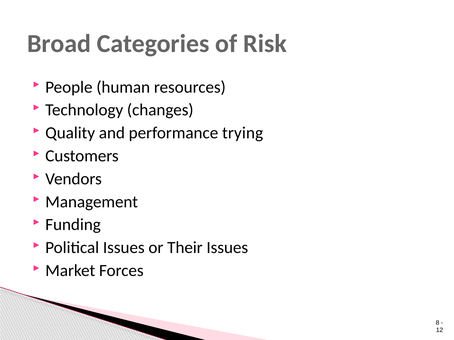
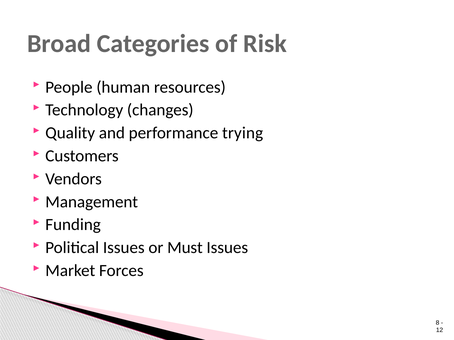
Their: Their -> Must (185, 248)
